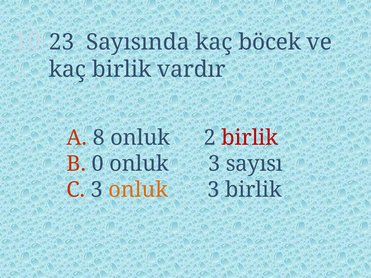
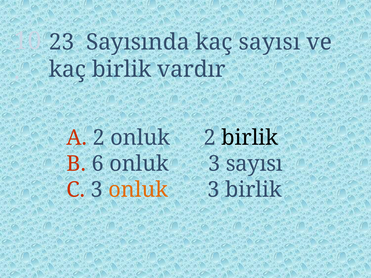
kaç böcek: böcek -> sayısı (270, 42)
A 8: 8 -> 2 (99, 138)
birlik colour: red -> black (250, 138)
0: 0 -> 6 (98, 164)
